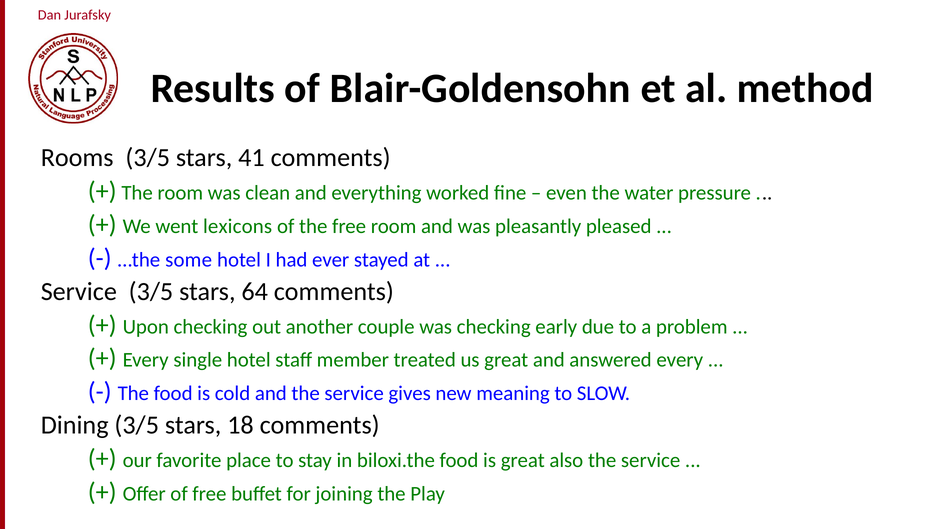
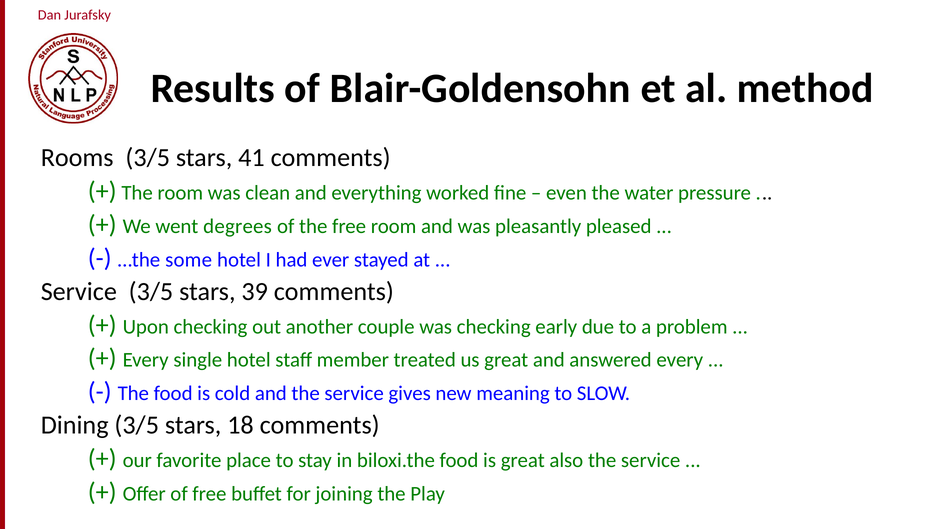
lexicons: lexicons -> degrees (238, 227)
64: 64 -> 39 (255, 292)
